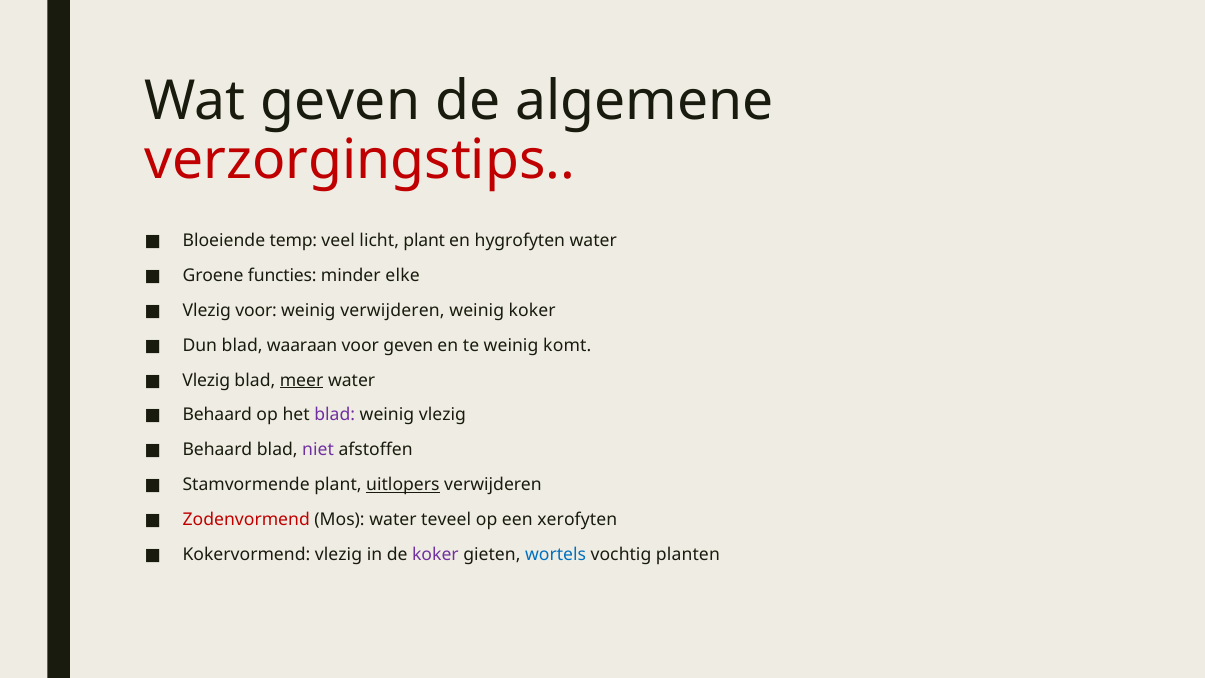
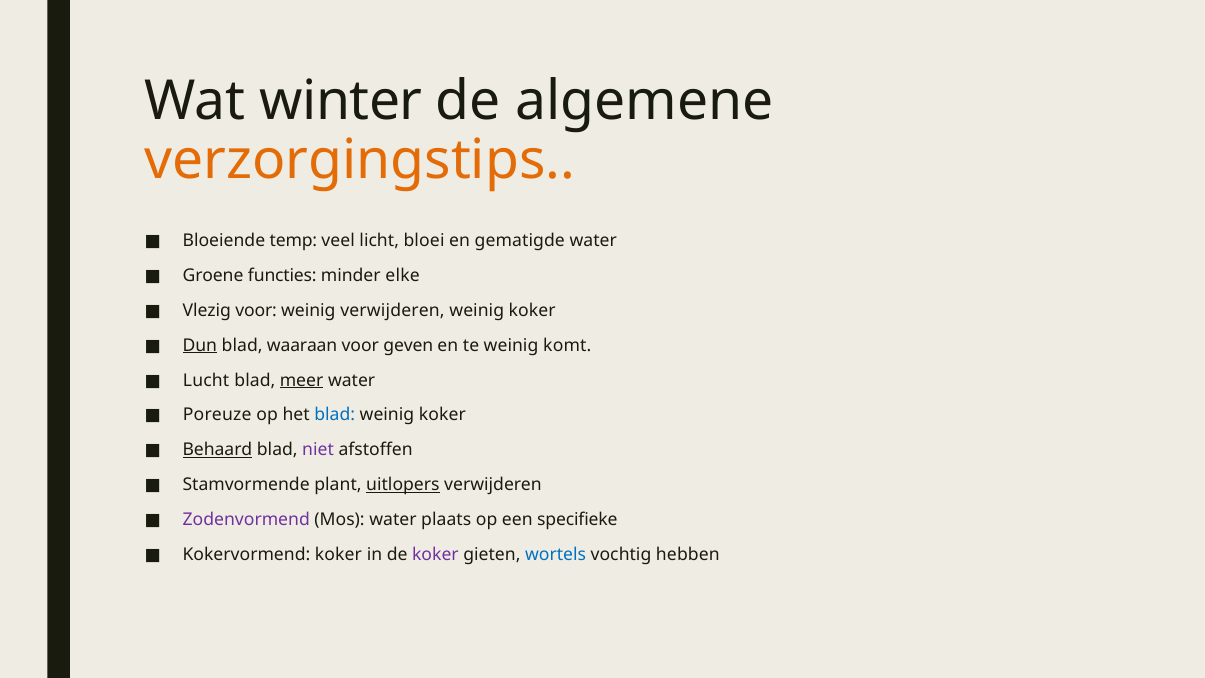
Wat geven: geven -> winter (341, 101)
verzorgingstips colour: red -> orange (360, 160)
licht plant: plant -> bloei (424, 241)
hygrofyten: hygrofyten -> gematigde (520, 241)
Dun underline: none -> present (200, 345)
Vlezig: Vlezig -> Lucht (206, 380)
Behaard: Behaard -> Poreuze (217, 415)
blad colour: purple -> blue (335, 415)
vlezig: vlezig -> koker (442, 415)
Behaard underline: none -> present (217, 450)
Zodenvormend colour: red -> purple (246, 520)
teveel: teveel -> plaats (446, 520)
xerofyten: xerofyten -> specifieke (577, 520)
Kokervormend vlezig: vlezig -> koker (338, 555)
planten: planten -> hebben (688, 555)
